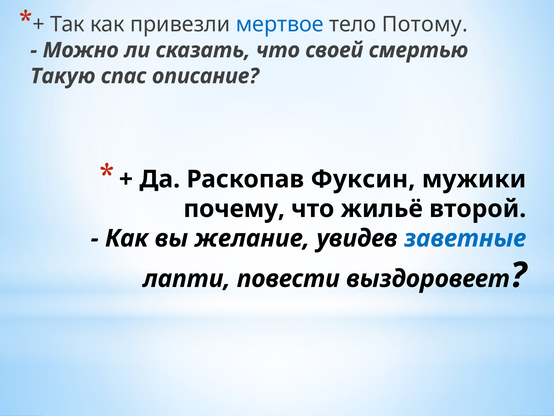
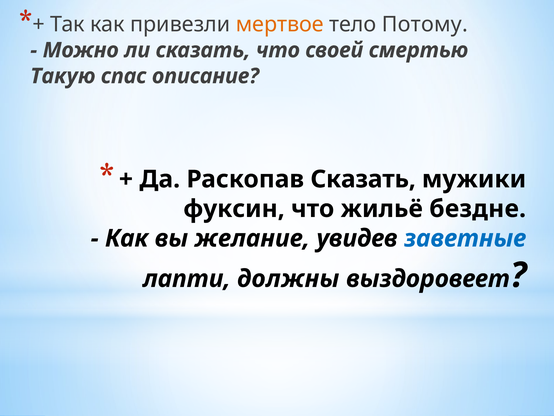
мертвое colour: blue -> orange (280, 24)
Раскопав Фуксин: Фуксин -> Сказать (363, 179)
почему: почему -> фуксин (234, 209)
второй: второй -> бездне (478, 209)
повести: повести -> должны (288, 278)
